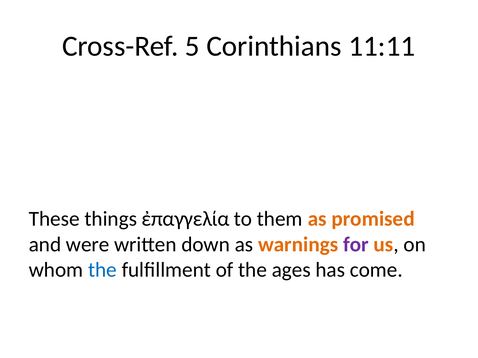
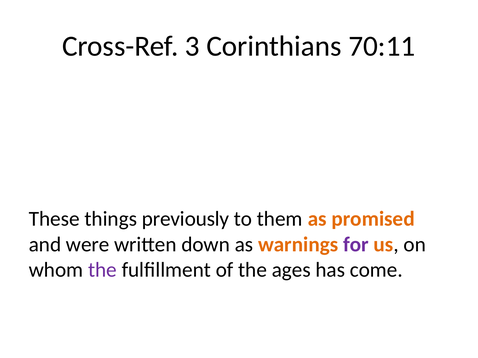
5: 5 -> 3 (192, 46)
11:11: 11:11 -> 70:11 (382, 46)
ἐπαγγελία: ἐπαγγελία -> previously (186, 219)
the colour: blue -> purple (102, 270)
